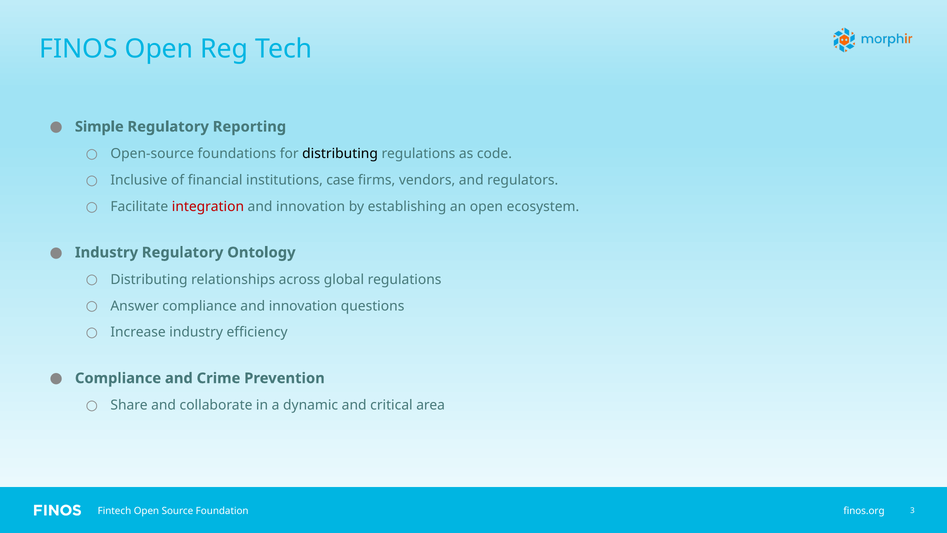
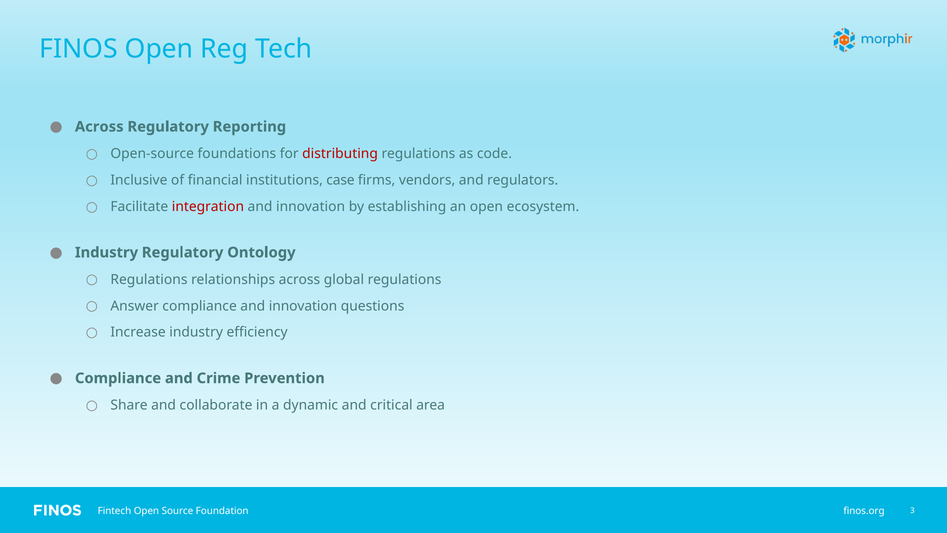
Simple: Simple -> Across (99, 127)
distributing colour: black -> red (340, 154)
Distributing: Distributing -> Regulations (149, 279)
